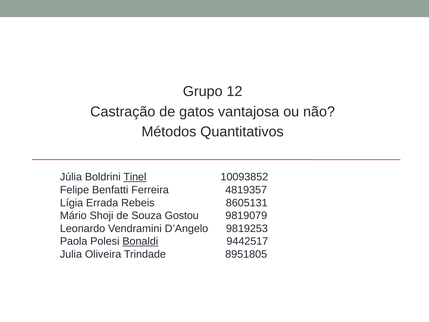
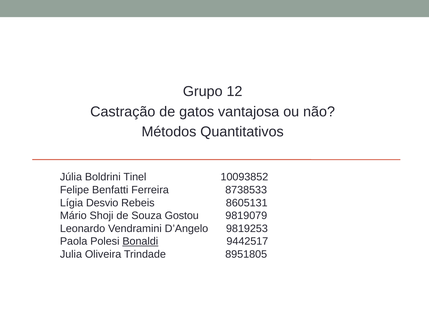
Tinel underline: present -> none (135, 177)
4819357: 4819357 -> 8738533 (246, 190)
Errada: Errada -> Desvio (102, 203)
